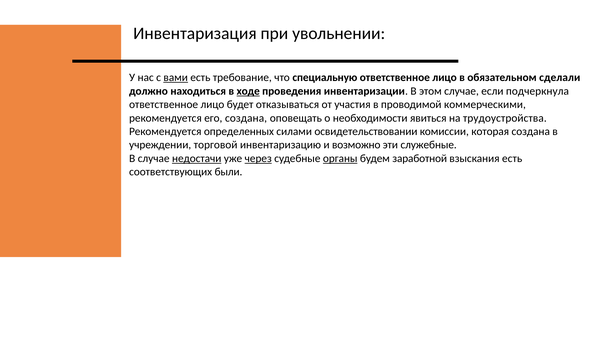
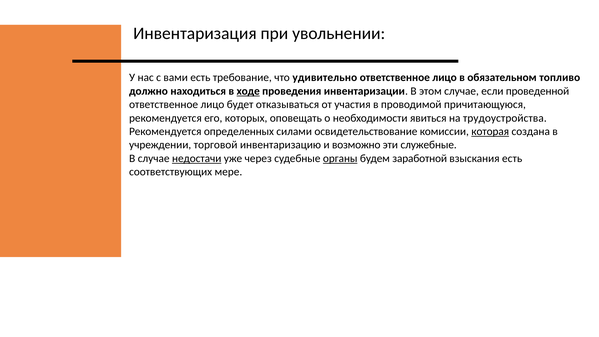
вами underline: present -> none (176, 78)
специальную: специальную -> удивительно (325, 78)
сделали: сделали -> топливо (560, 78)
подчеркнула: подчеркнула -> проведенной (538, 91)
коммерческими: коммерческими -> причитающуюся (485, 104)
его создана: создана -> которых (246, 118)
освидетельствовании: освидетельствовании -> освидетельствование (366, 131)
которая underline: none -> present (490, 131)
через underline: present -> none (258, 158)
были: были -> мере (228, 172)
